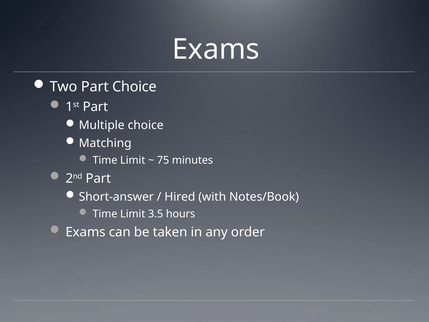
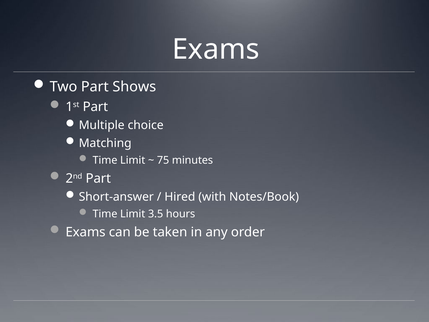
Part Choice: Choice -> Shows (134, 87)
